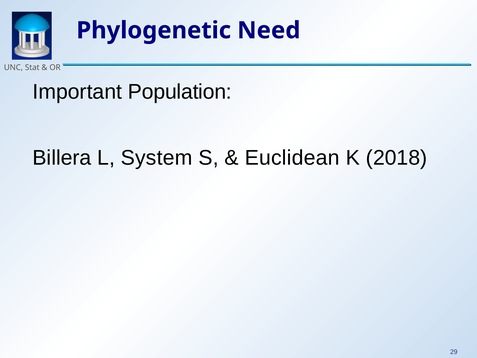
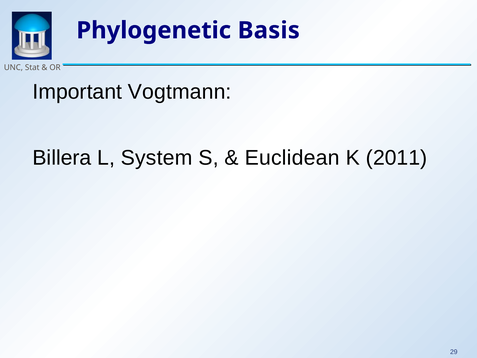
Need: Need -> Basis (269, 30)
Population: Population -> Vogtmann (180, 92)
2018: 2018 -> 2011 (397, 158)
